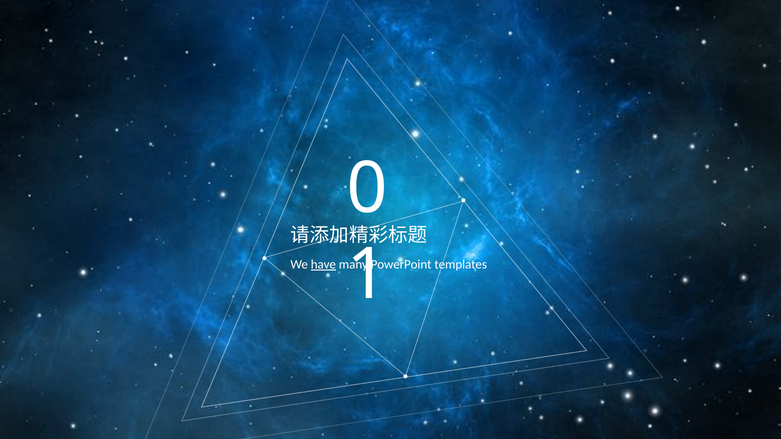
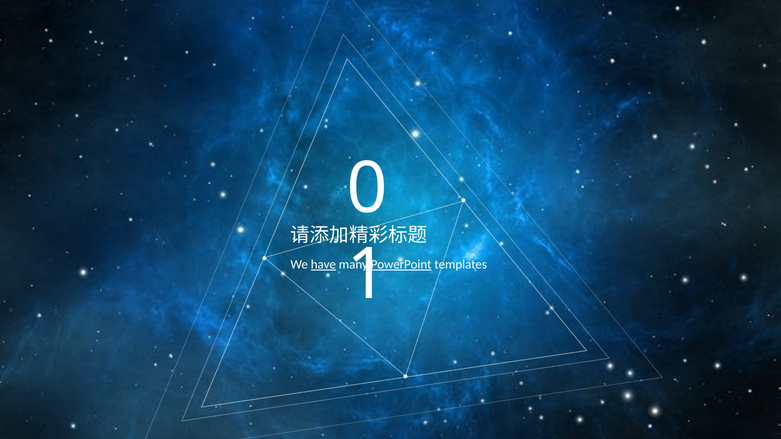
PowerPoint underline: none -> present (401, 265)
